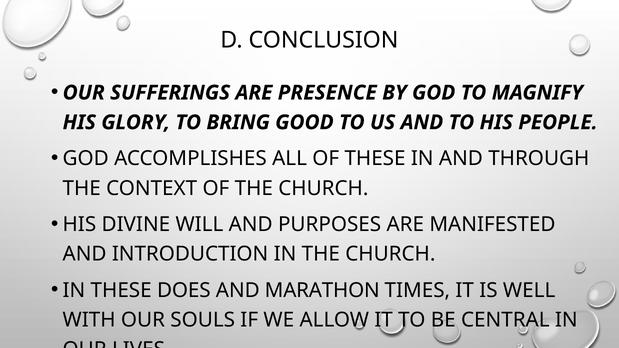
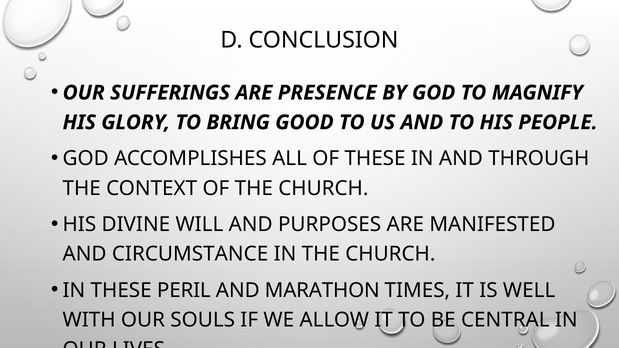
INTRODUCTION: INTRODUCTION -> CIRCUMSTANCE (190, 254)
DOES: DOES -> PERIL (184, 290)
